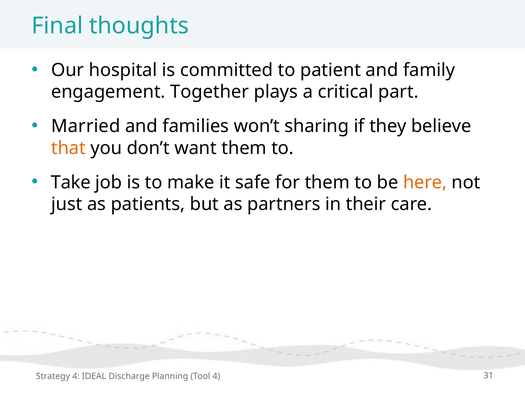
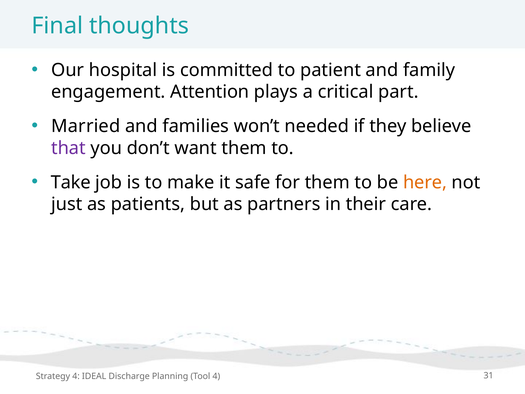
Together: Together -> Attention (210, 92)
sharing: sharing -> needed (317, 126)
that colour: orange -> purple (68, 148)
